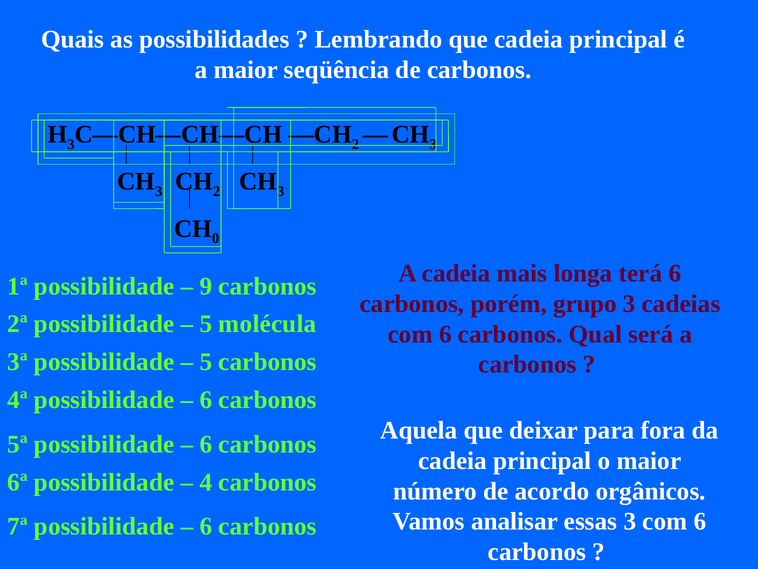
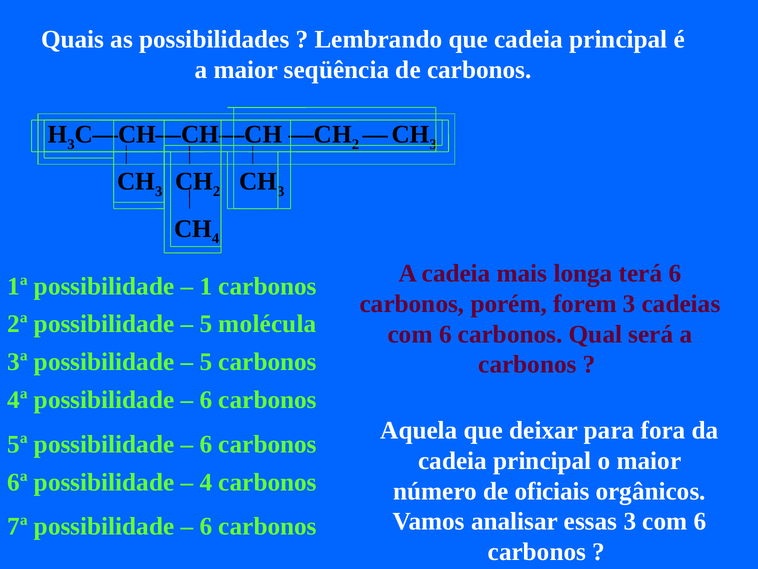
0: 0 -> 4 (216, 238)
9: 9 -> 1 (206, 286)
grupo: grupo -> forem (585, 304)
acordo: acordo -> oficiais (552, 491)
